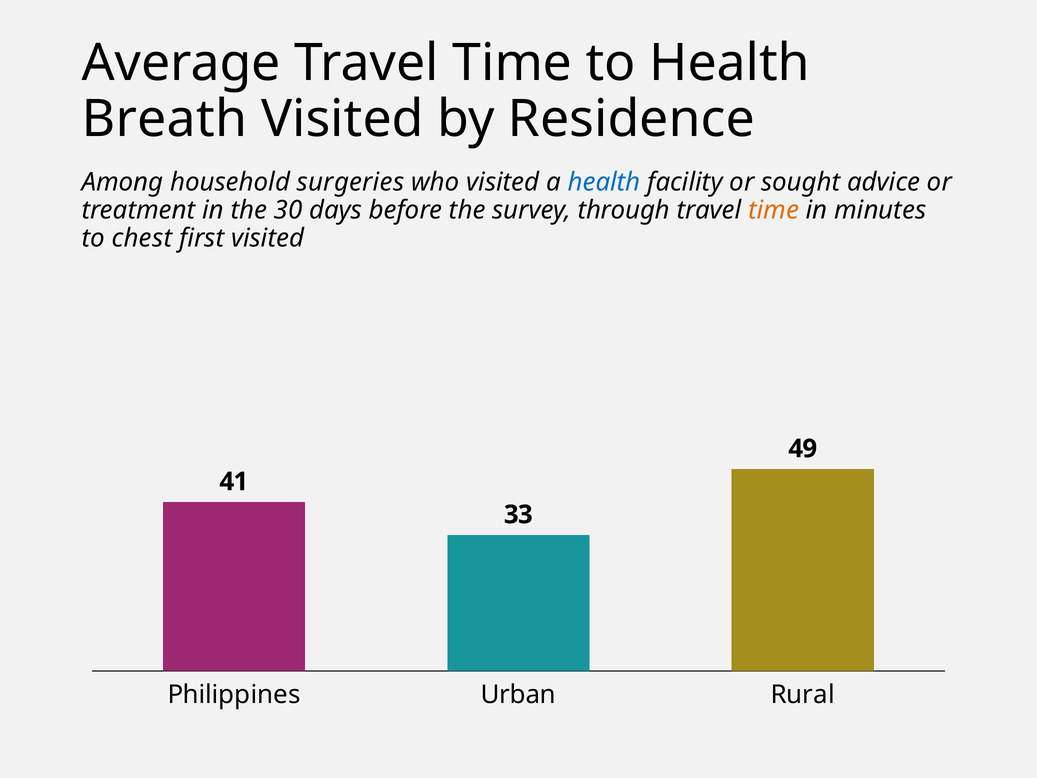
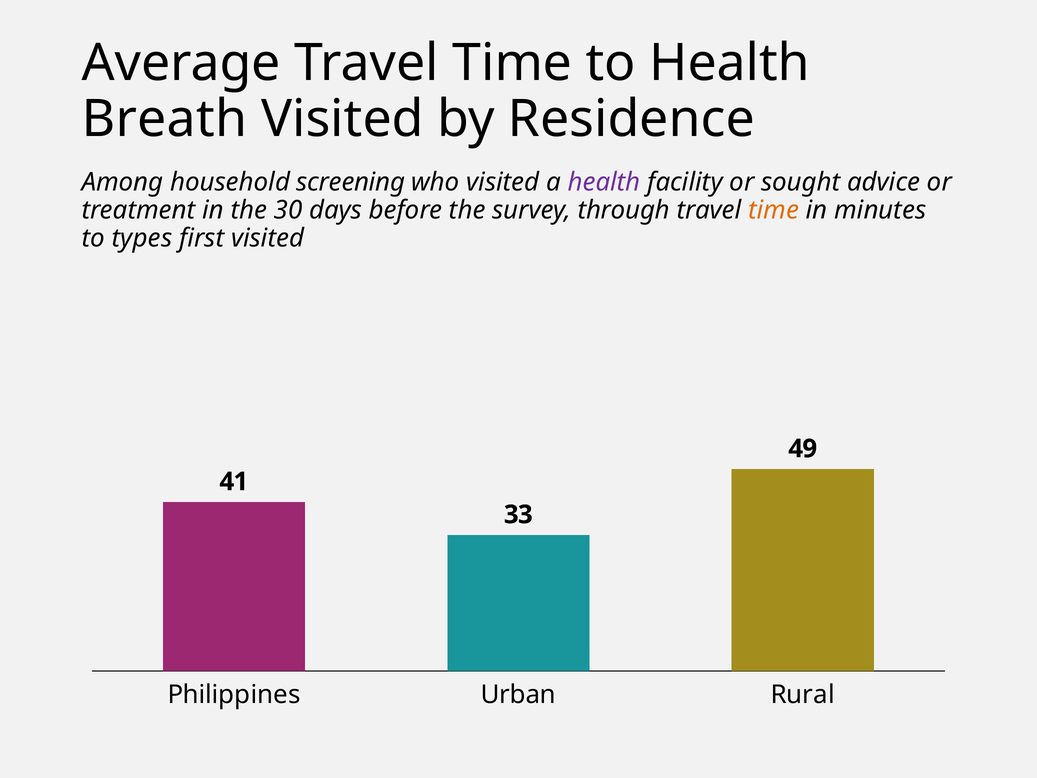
surgeries: surgeries -> screening (351, 182)
health colour: blue -> purple (604, 182)
chest: chest -> types (142, 238)
